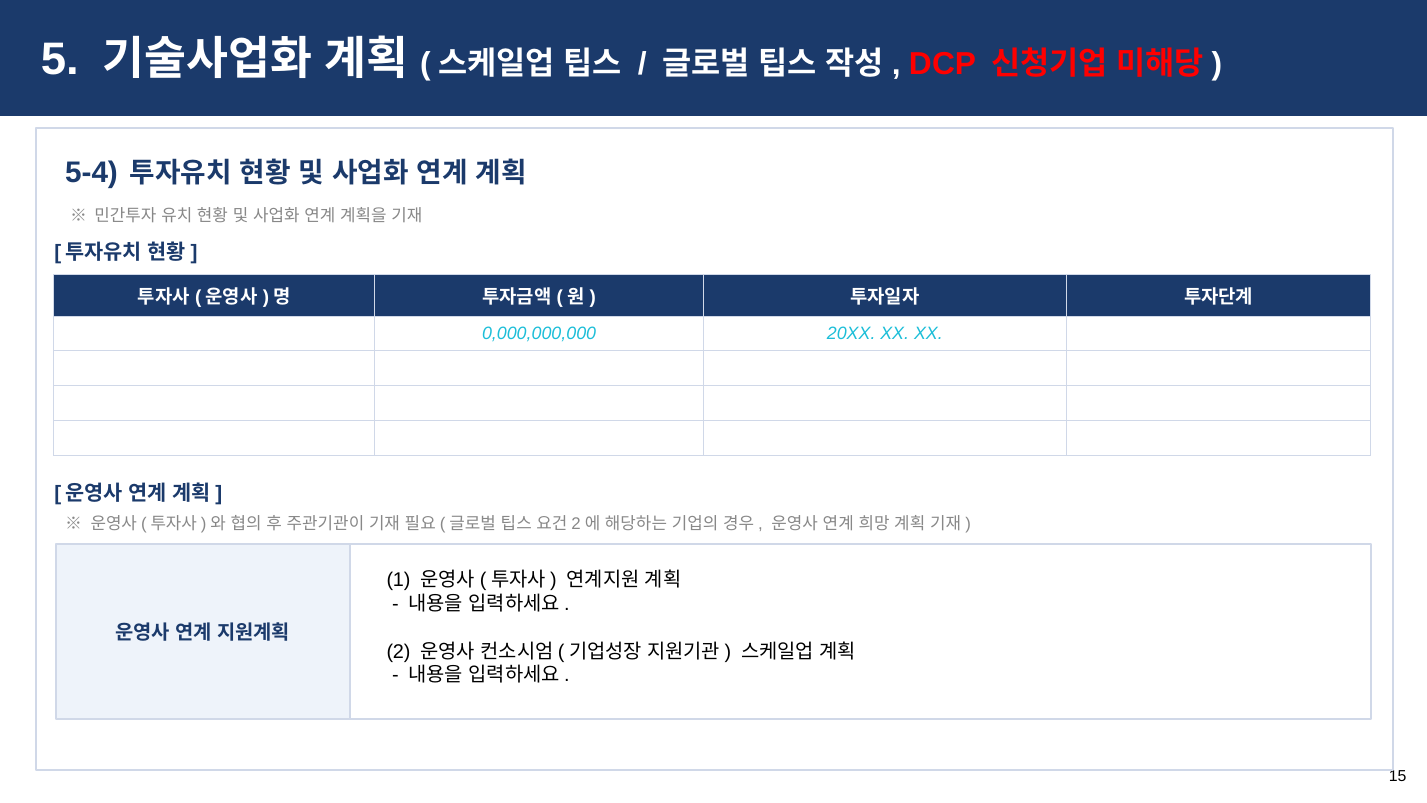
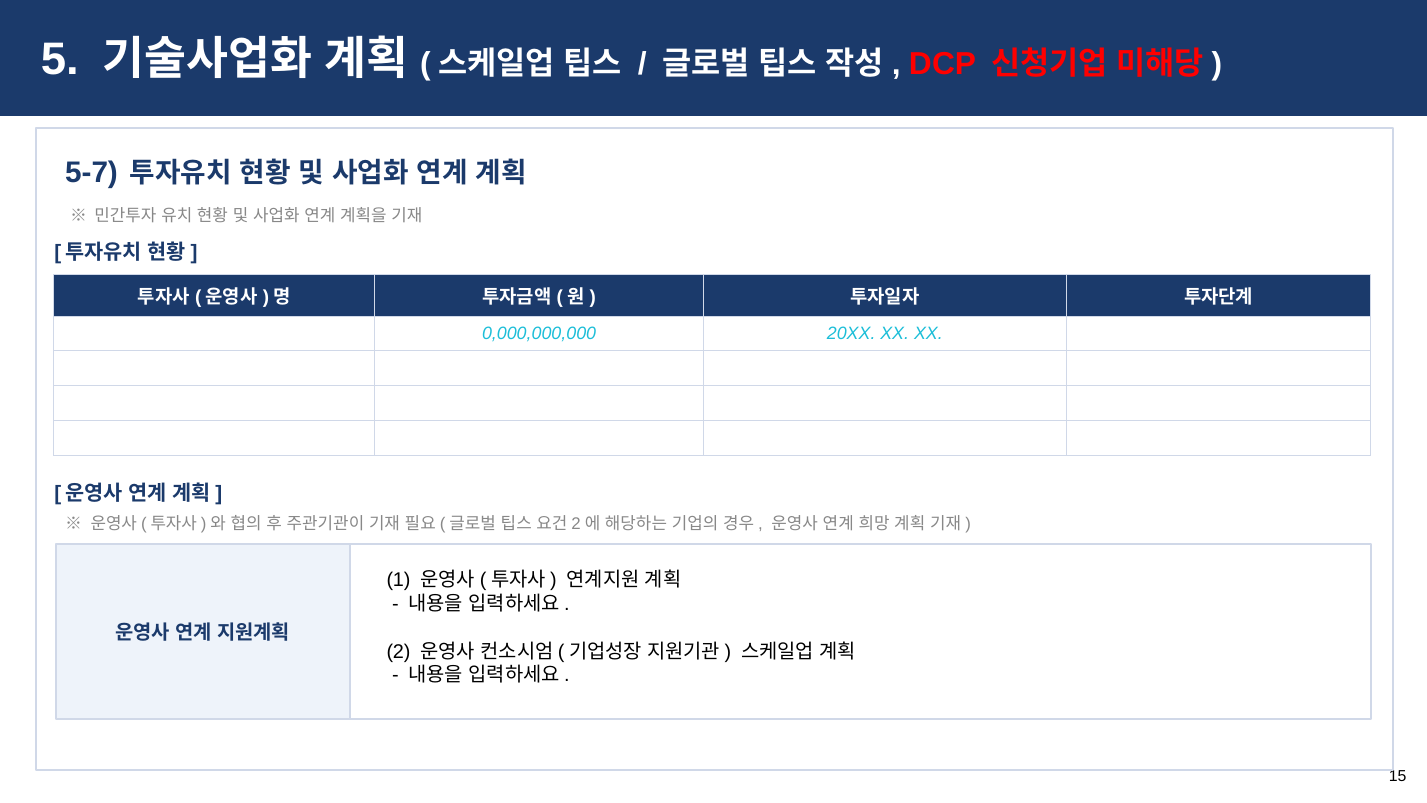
5-4: 5-4 -> 5-7 (92, 173)
